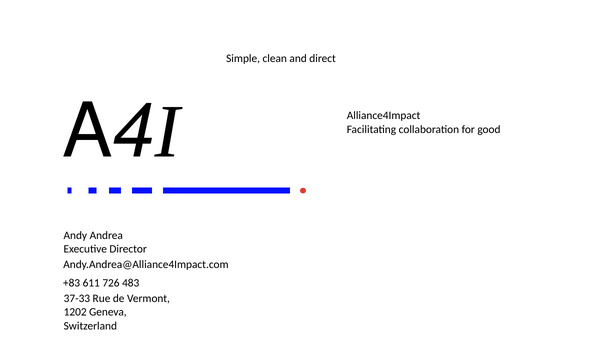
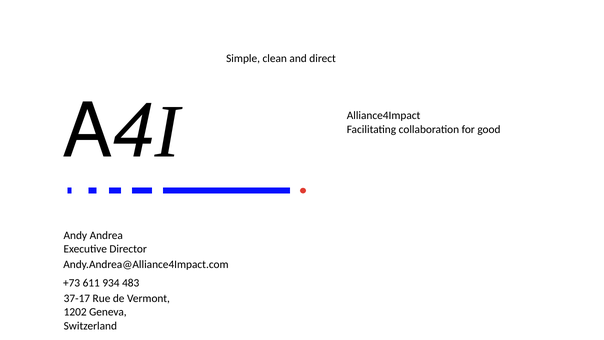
+83: +83 -> +73 (72, 283)
726: 726 -> 934 (111, 283)
37-33: 37-33 -> 37-17 (77, 298)
